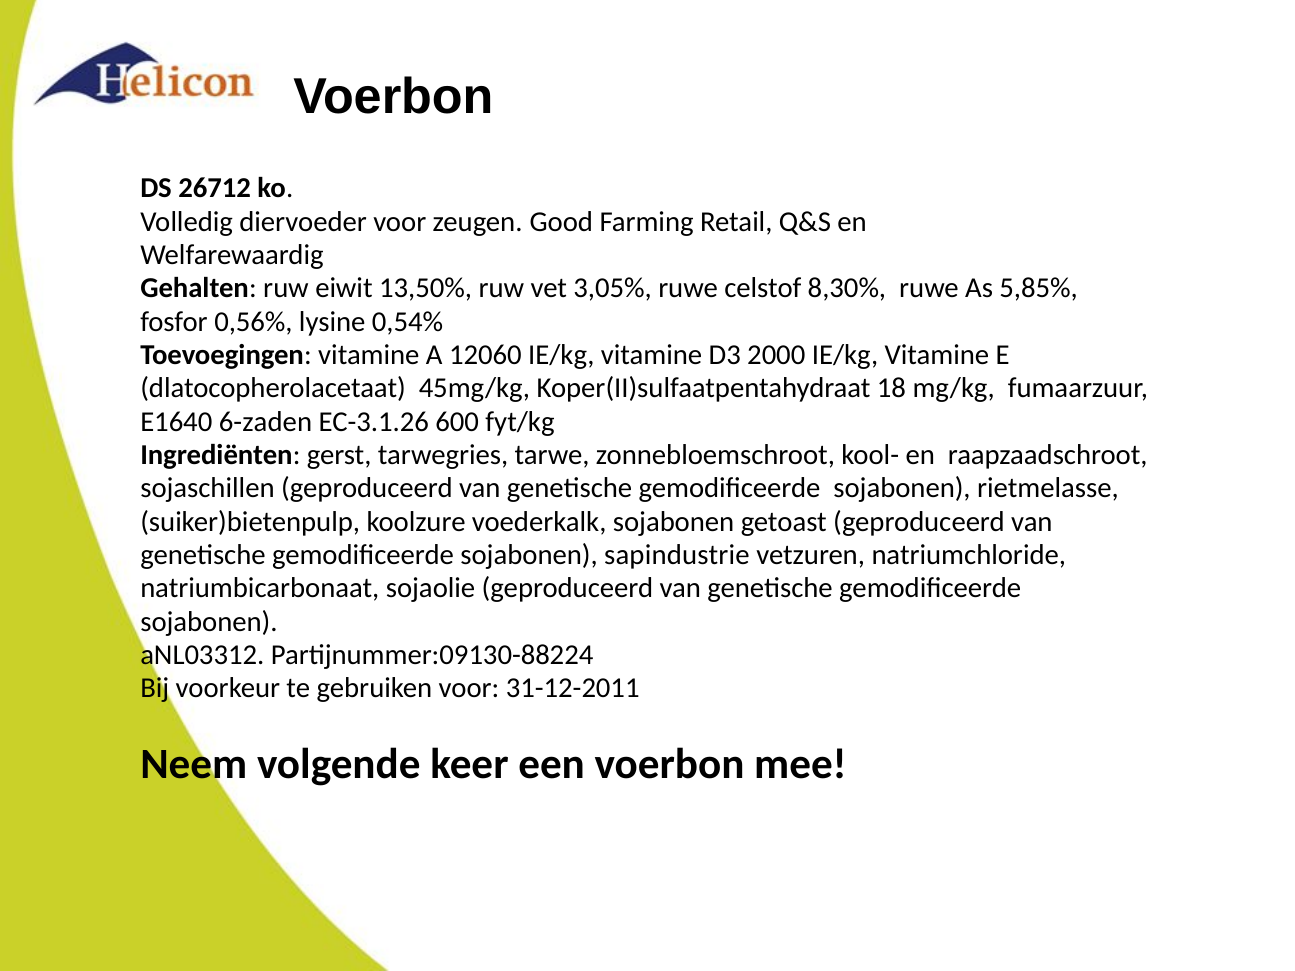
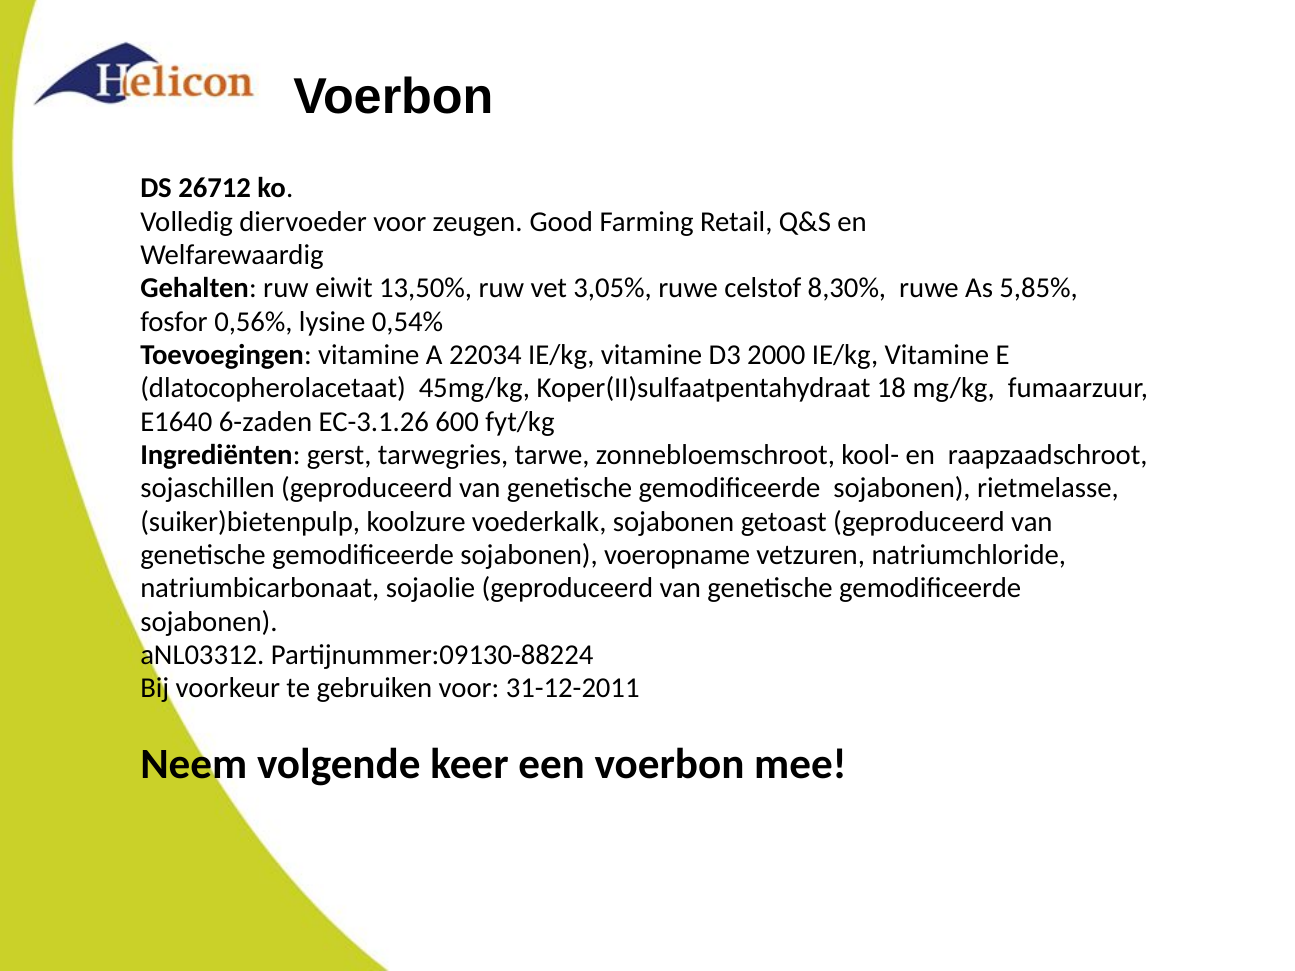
12060: 12060 -> 22034 (485, 355)
sapindustrie: sapindustrie -> voeropname (677, 555)
